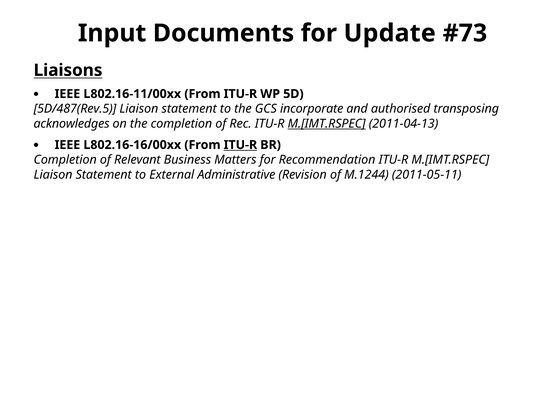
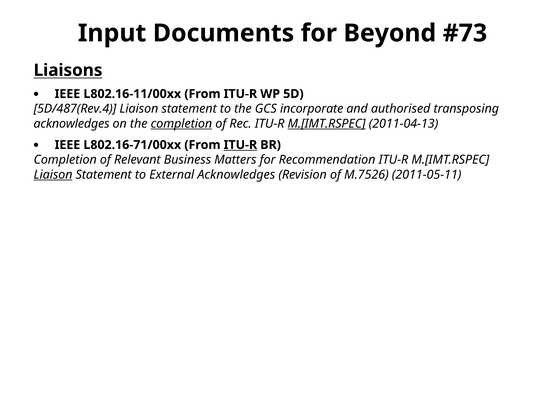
Update: Update -> Beyond (390, 33)
5D/487(Rev.5: 5D/487(Rev.5 -> 5D/487(Rev.4 (75, 109)
completion underline: none -> present (181, 124)
L802.16-16/00xx: L802.16-16/00xx -> L802.16-71/00xx (132, 145)
Liaison underline: none -> present (53, 175)
External Administrative: Administrative -> Acknowledges (236, 175)
M.1244: M.1244 -> M.7526 (366, 175)
